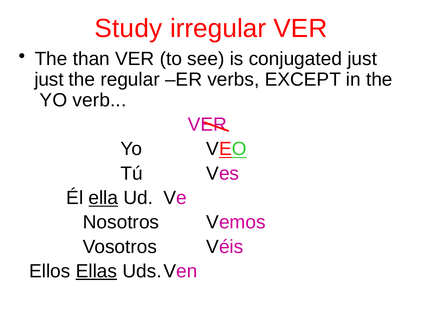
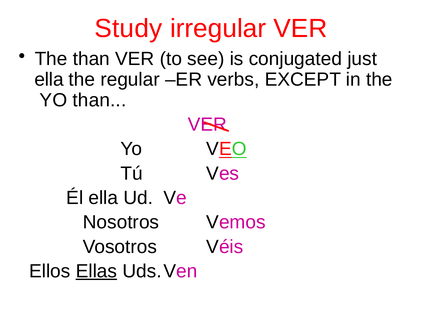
just: just -> ella (49, 79)
YO verb: verb -> than (99, 100)
ella underline: present -> none (103, 198)
